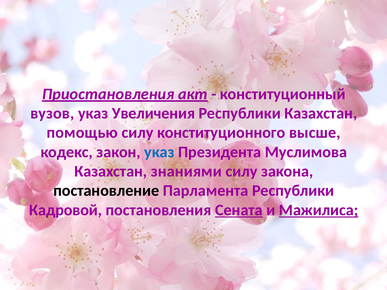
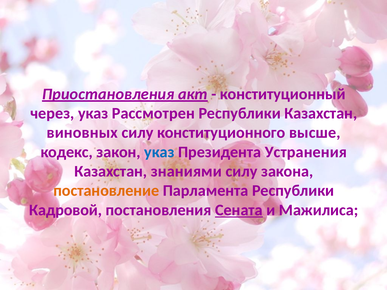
вузов: вузов -> через (52, 113)
Увеличения: Увеличения -> Рассмотрен (153, 113)
помощью: помощью -> виновных (82, 133)
Муслимова: Муслимова -> Устранения (306, 152)
постановление colour: black -> orange (106, 191)
Мажилиса underline: present -> none (319, 210)
